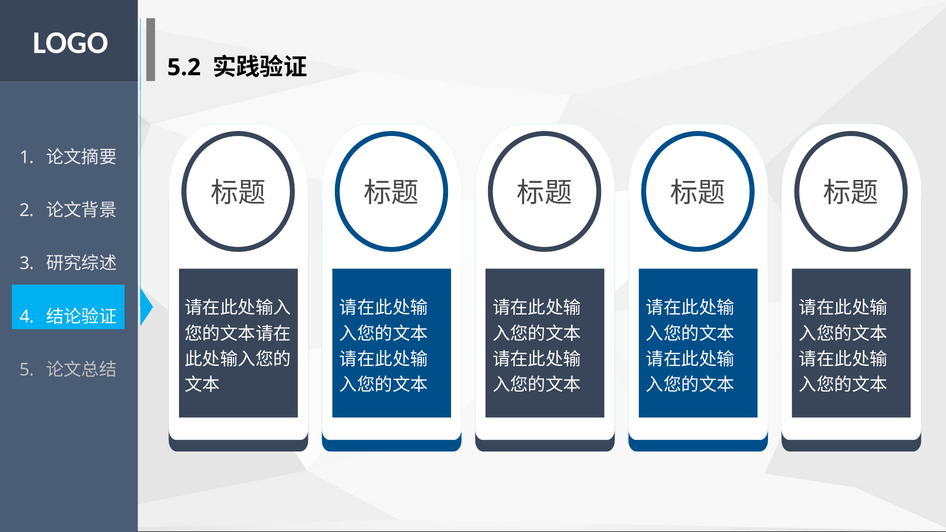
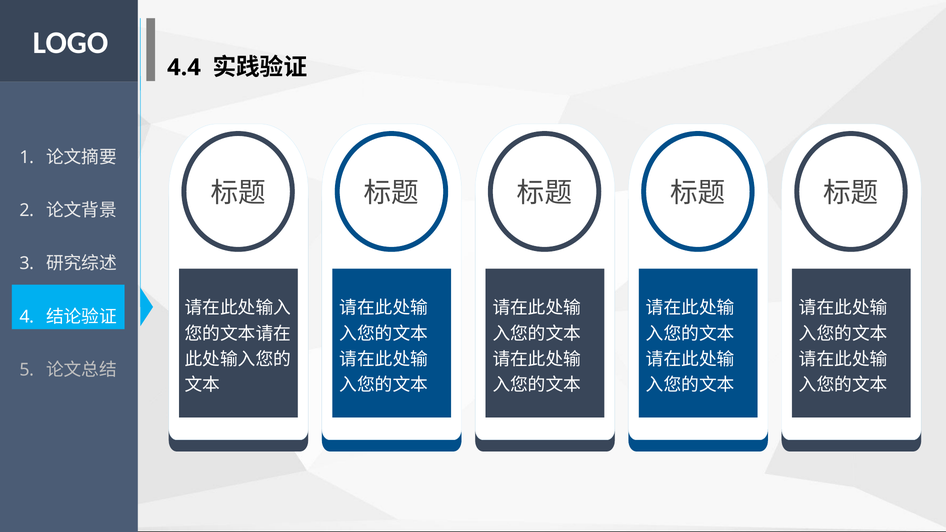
5.2: 5.2 -> 4.4 (184, 67)
